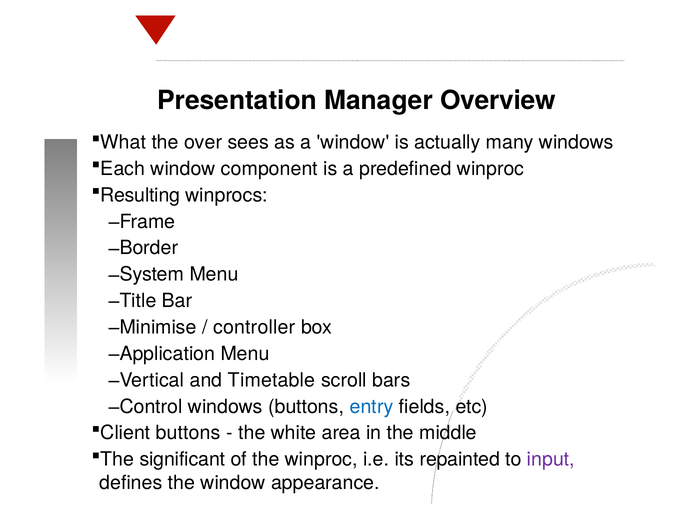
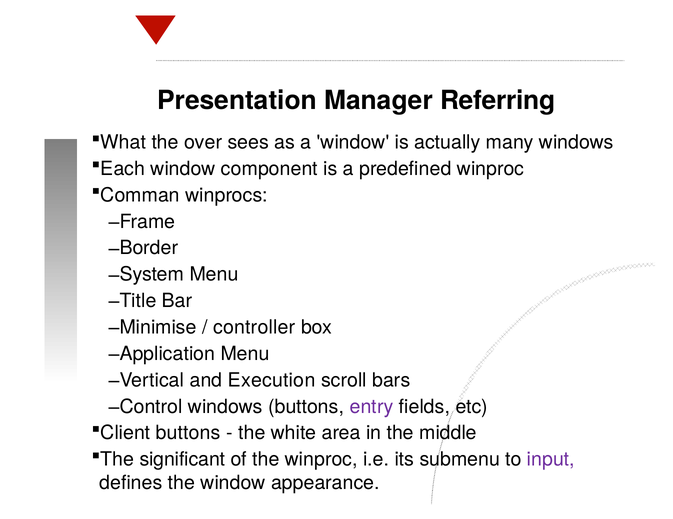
Overview: Overview -> Referring (498, 101)
Resulting: Resulting -> Comman (140, 195)
Timetable: Timetable -> Execution (272, 380)
entry colour: blue -> purple (371, 406)
repainted: repainted -> submenu (460, 459)
